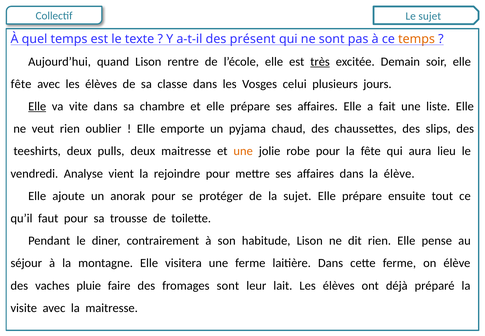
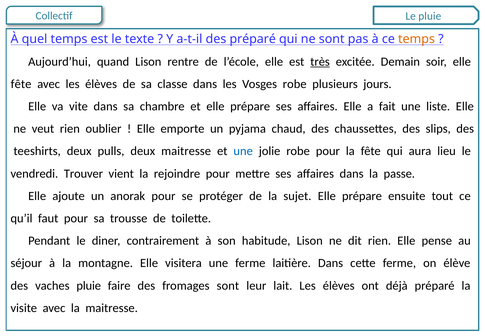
Le sujet: sujet -> pluie (430, 16)
des présent: présent -> préparé (253, 39)
Vosges celui: celui -> robe (295, 84)
Elle underline: present -> none (37, 106)
une colour: orange -> blue (243, 151)
Analyse: Analyse -> Trouver (83, 174)
la élève: élève -> passe (399, 174)
